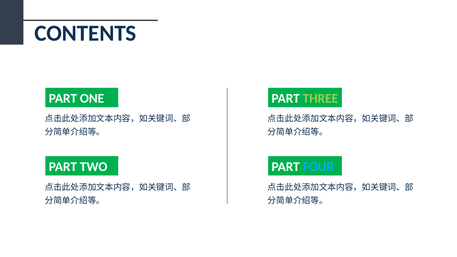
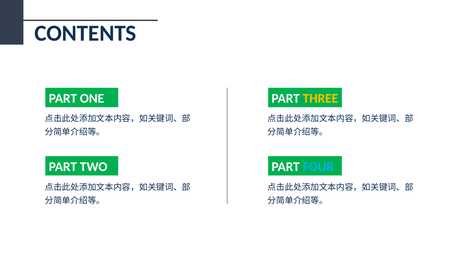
THREE colour: light green -> yellow (320, 98)
